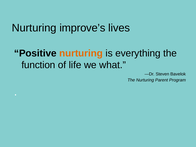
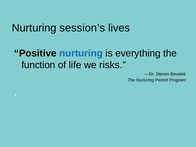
improve’s: improve’s -> session’s (82, 28)
nurturing colour: orange -> blue (81, 53)
what: what -> risks (113, 65)
